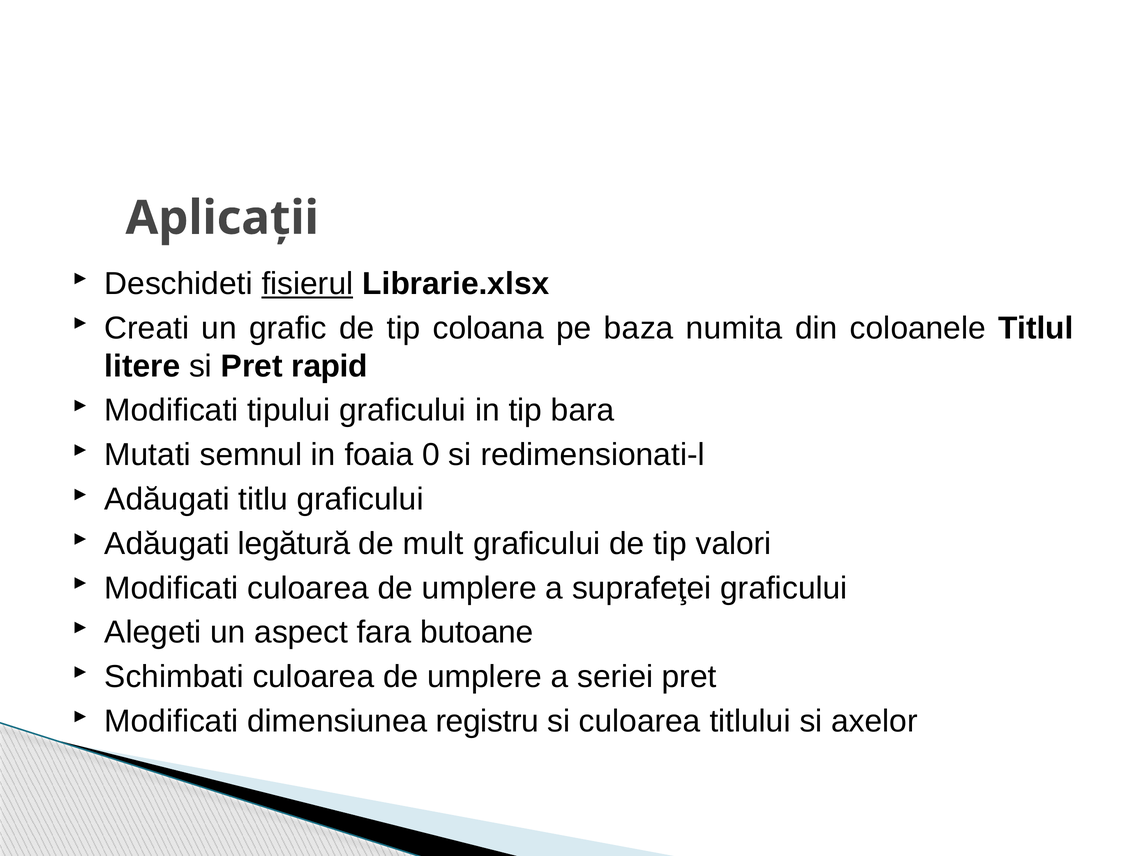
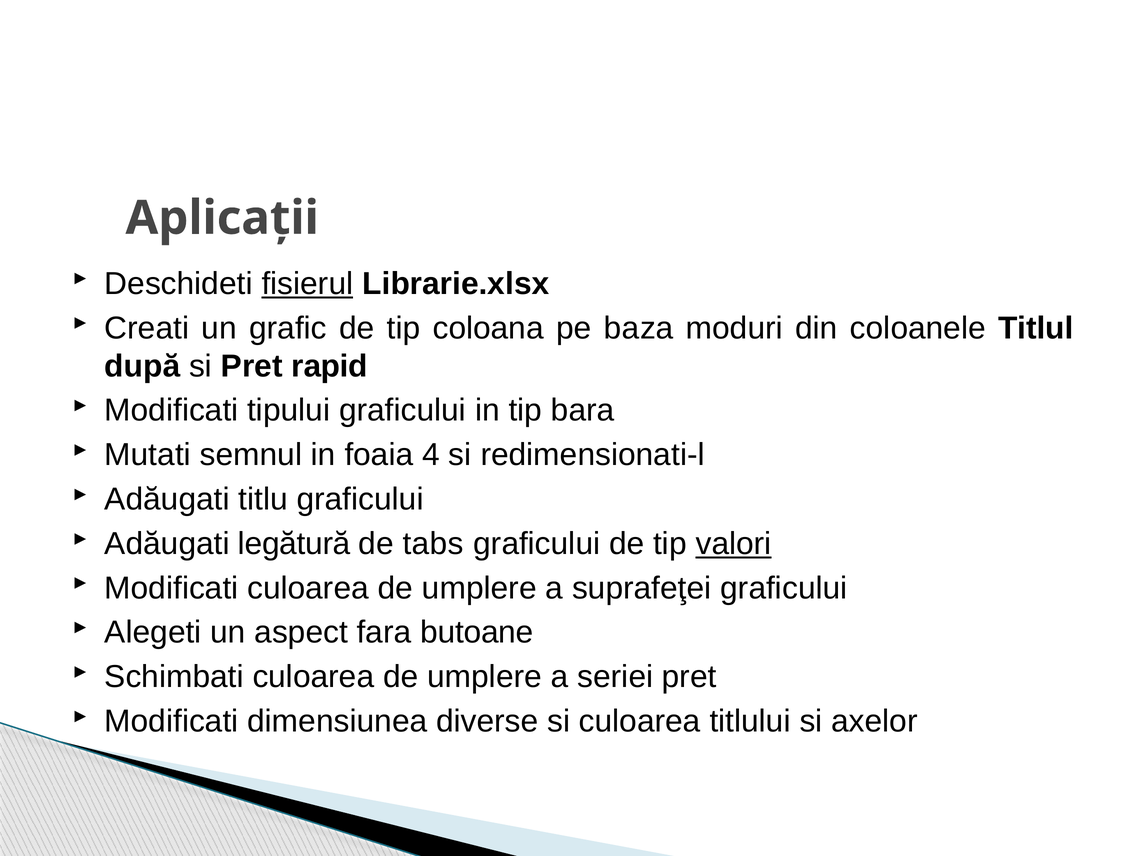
numita: numita -> moduri (734, 328)
litere: litere -> după (142, 366)
0: 0 -> 4 (431, 455)
mult: mult -> tabs (433, 544)
valori underline: none -> present (734, 544)
registru: registru -> diverse (487, 722)
